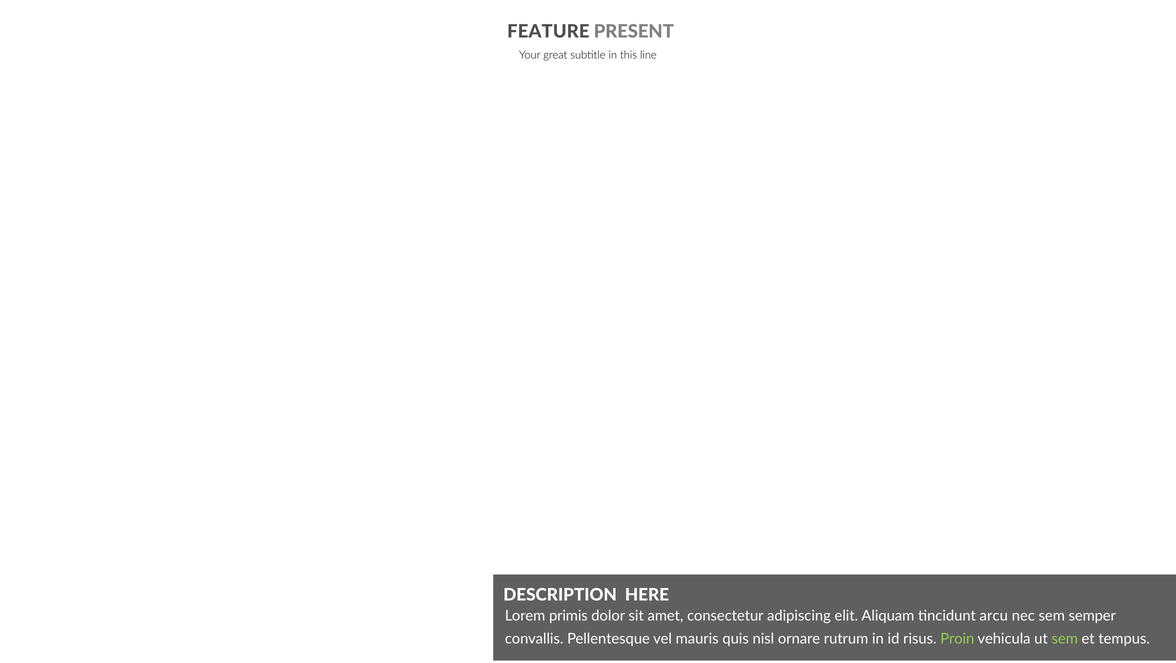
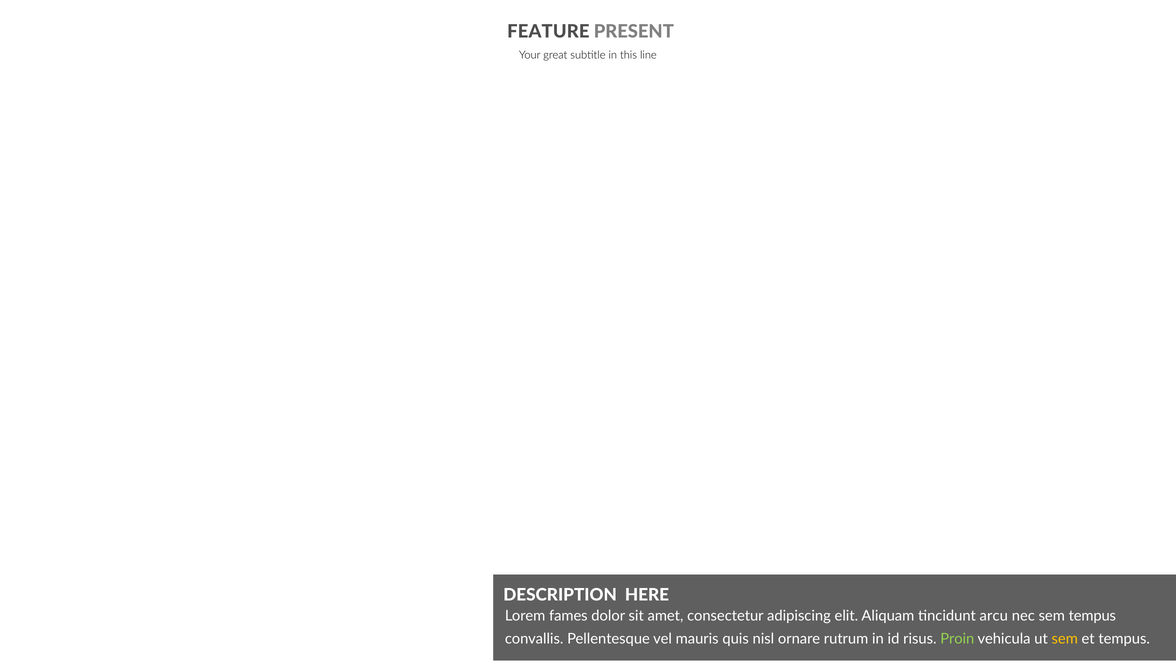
primis: primis -> fames (568, 616)
sem semper: semper -> tempus (1092, 616)
sem colour: light green -> yellow (1065, 639)
